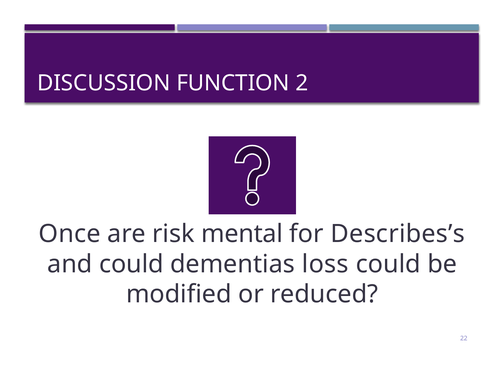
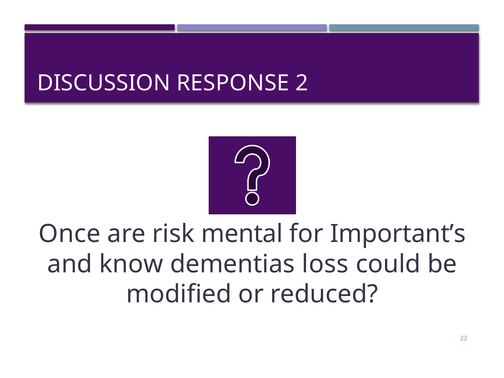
FUNCTION: FUNCTION -> RESPONSE (233, 83)
Describes’s: Describes’s -> Important’s (398, 234)
and could: could -> know (131, 264)
